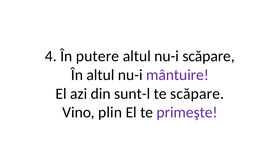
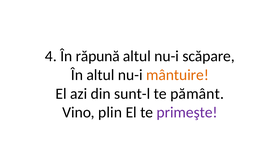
putere: putere -> răpună (98, 56)
mântuire colour: purple -> orange (177, 75)
te scăpare: scăpare -> pământ (197, 93)
